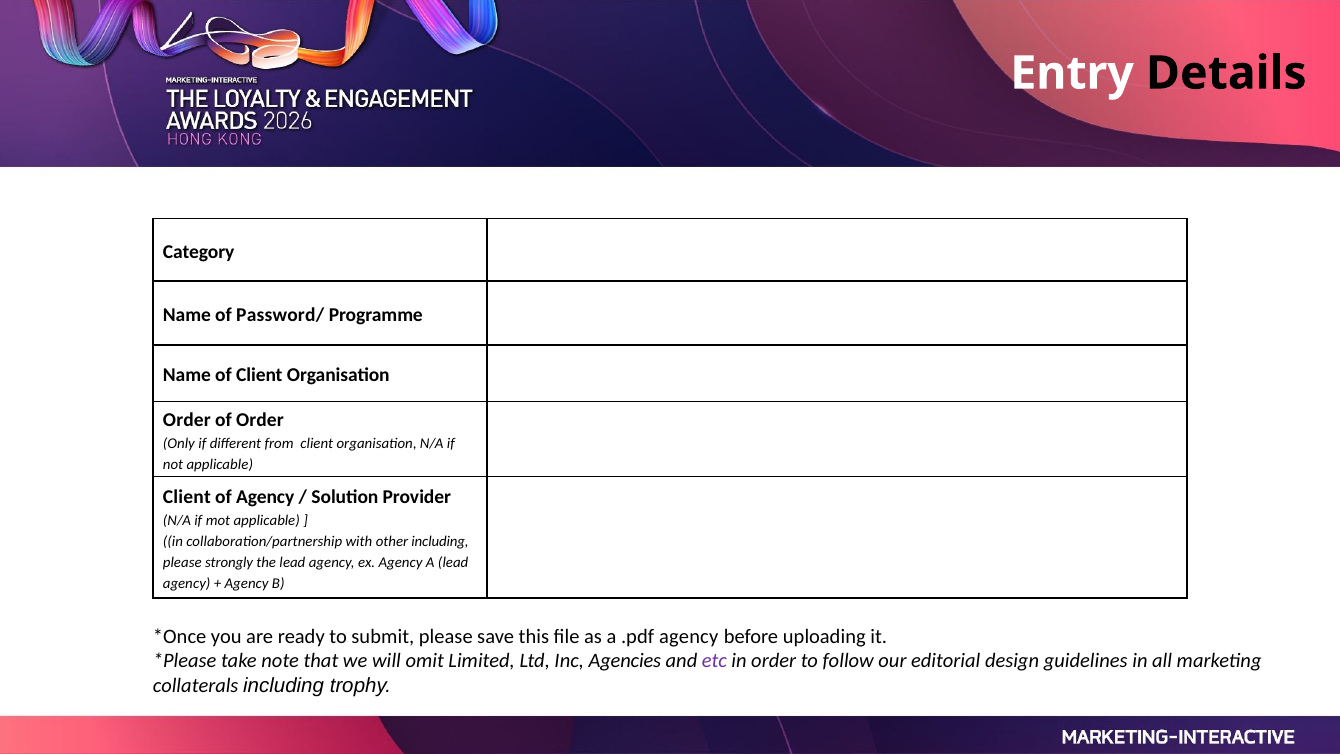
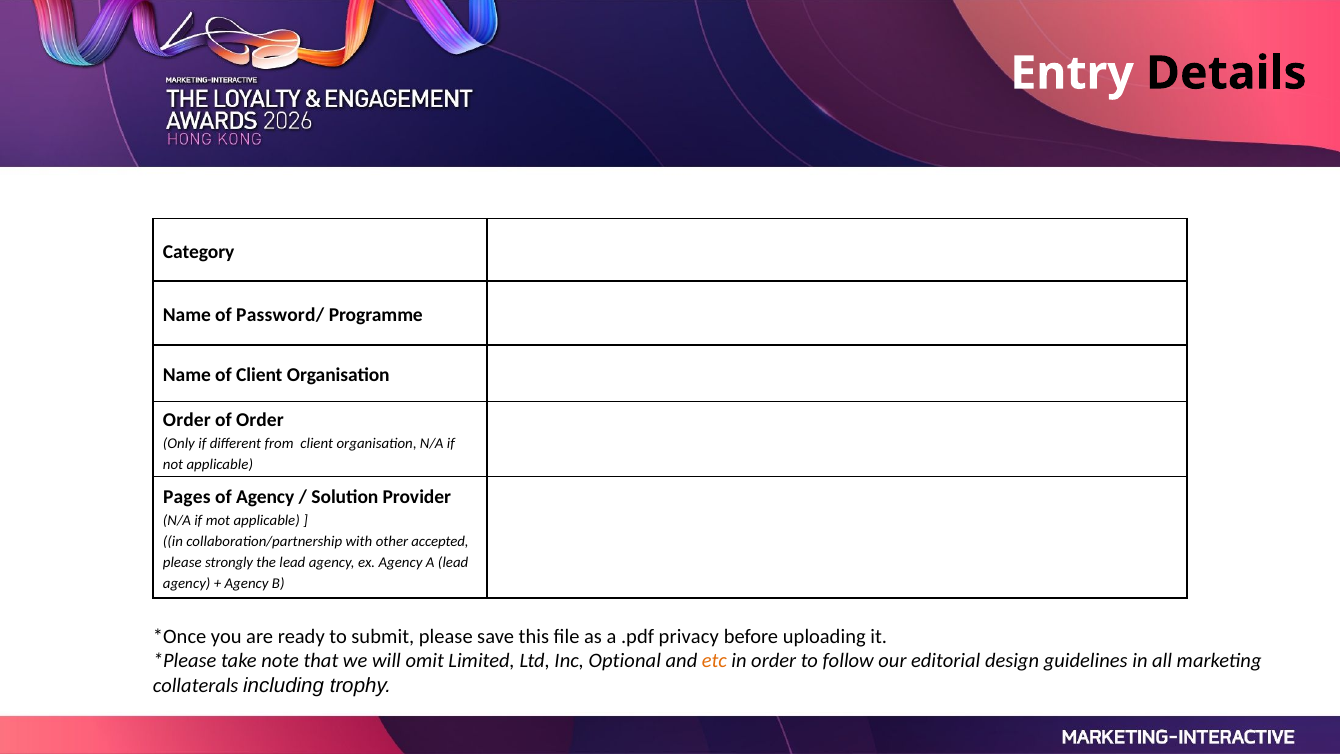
Client: Client -> Pages (187, 497)
other including: including -> accepted (440, 542)
.pdf agency: agency -> privacy (689, 636)
Agencies: Agencies -> Optional (625, 661)
etc colour: purple -> orange (714, 661)
